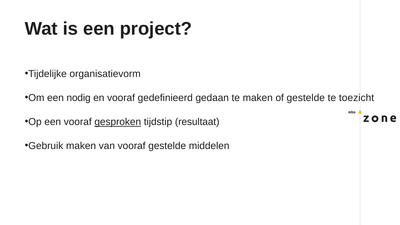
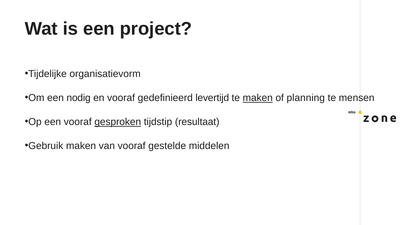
gedaan: gedaan -> levertijd (212, 98)
maken underline: none -> present (258, 98)
of gestelde: gestelde -> planning (306, 98)
toezicht: toezicht -> mensen (357, 98)
